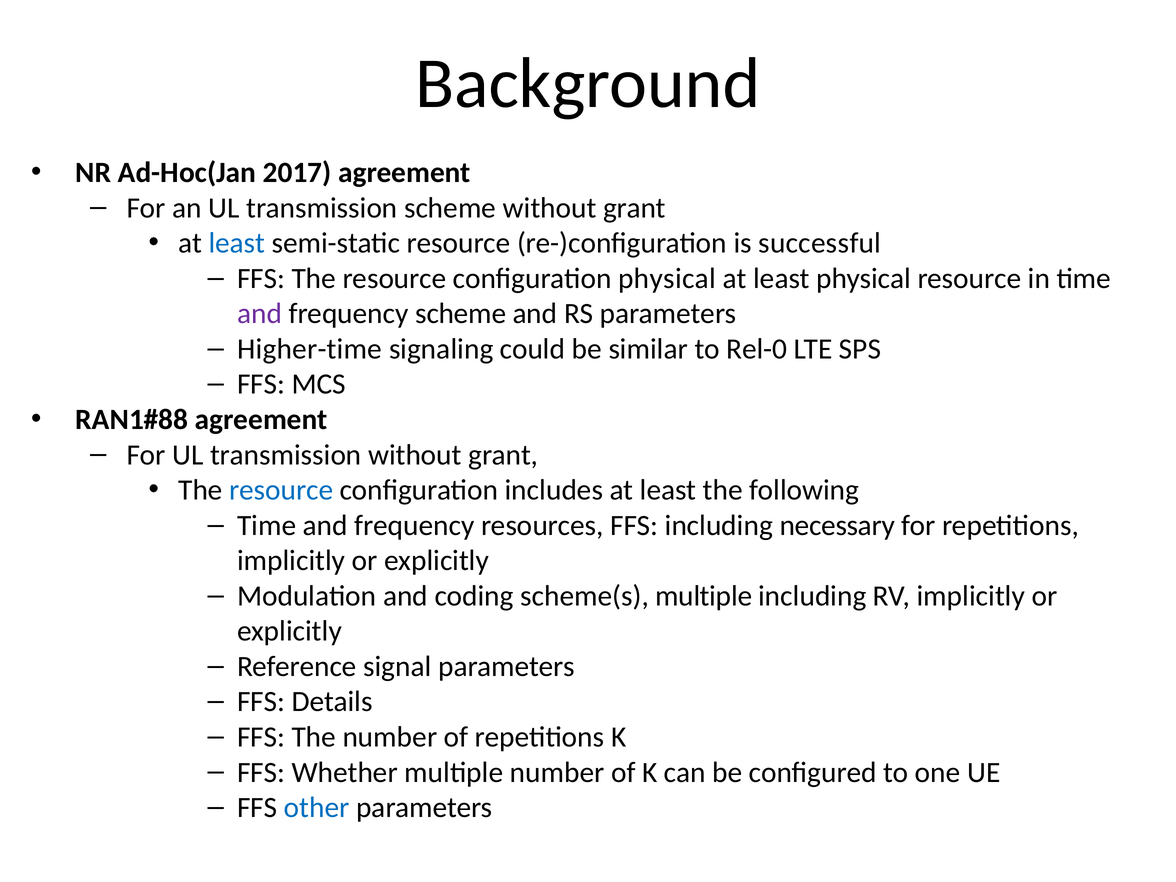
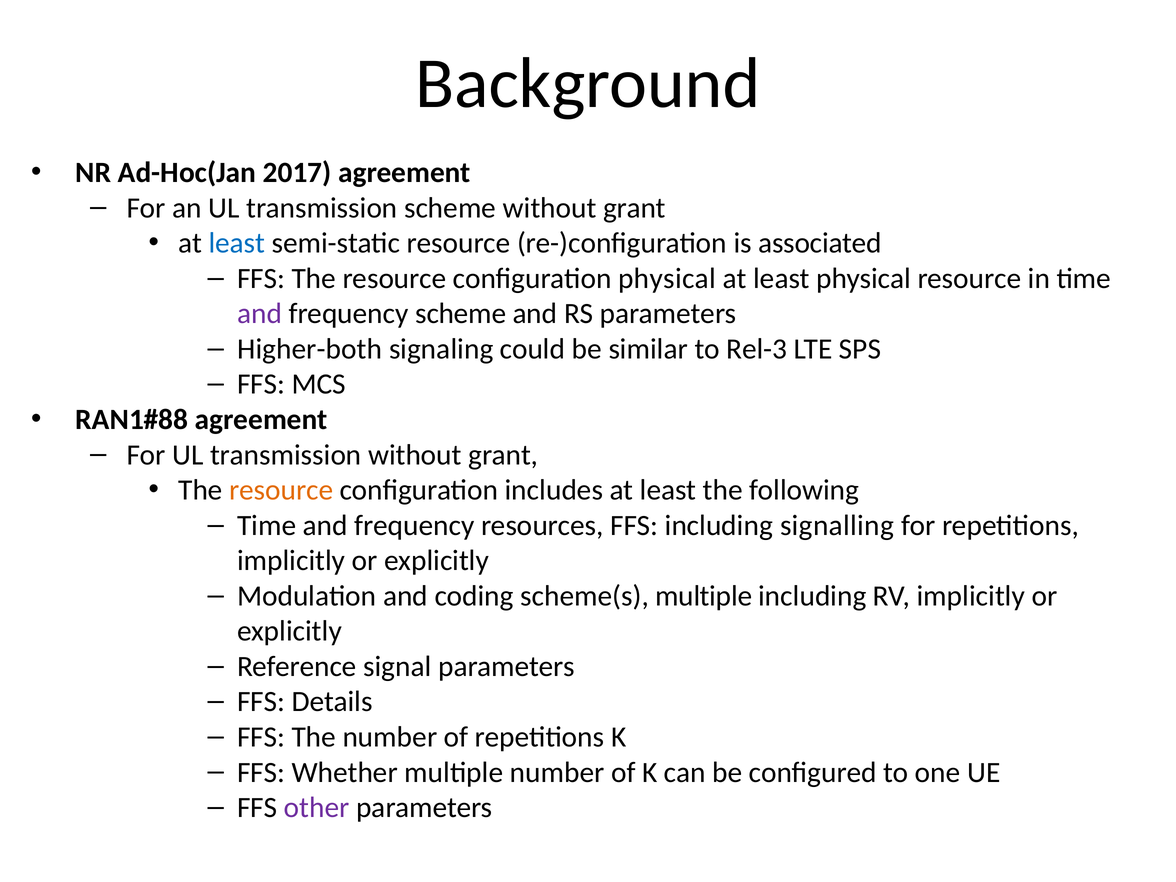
successful: successful -> associated (820, 243)
Higher-time: Higher-time -> Higher-both (310, 349)
Rel-0: Rel-0 -> Rel-3 (757, 349)
resource colour: blue -> orange (281, 490)
necessary: necessary -> signalling (837, 525)
other colour: blue -> purple (317, 808)
